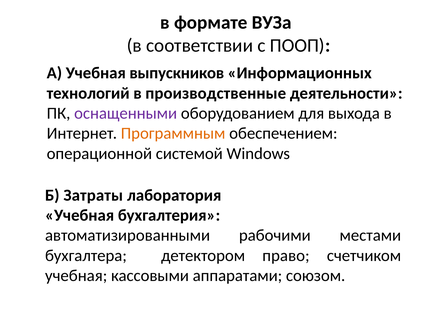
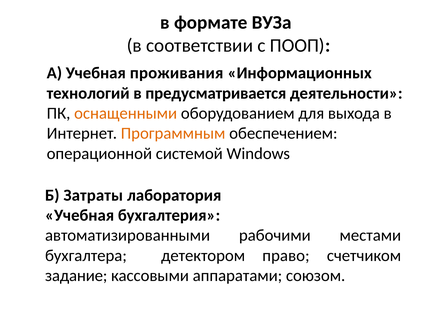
выпускников: выпускников -> проживания (177, 73)
производственные: производственные -> предусматривается (216, 93)
оснащенными colour: purple -> orange (126, 113)
учебная: учебная -> задание (76, 276)
